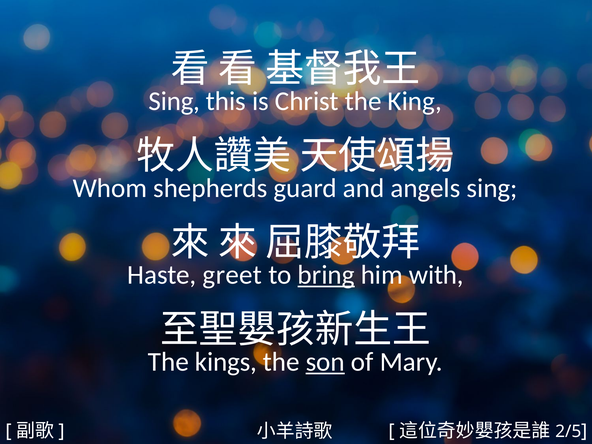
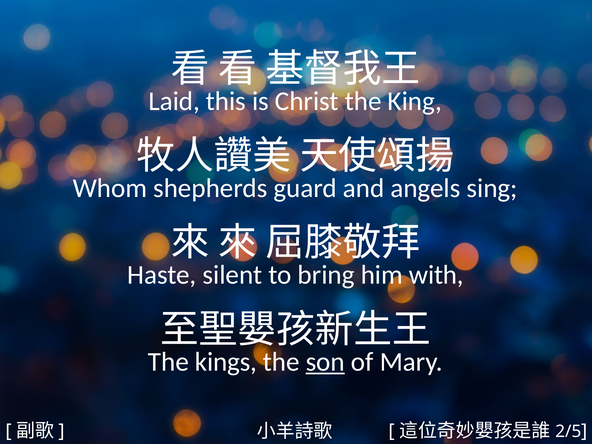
Sing: Sing -> Laid (174, 101)
greet: greet -> silent (232, 275)
bring underline: present -> none (326, 275)
